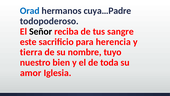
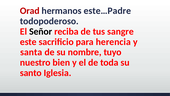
Orad colour: blue -> red (30, 11)
cuya…Padre: cuya…Padre -> este…Padre (107, 11)
tierra: tierra -> santa (31, 52)
amor: amor -> santo (31, 73)
